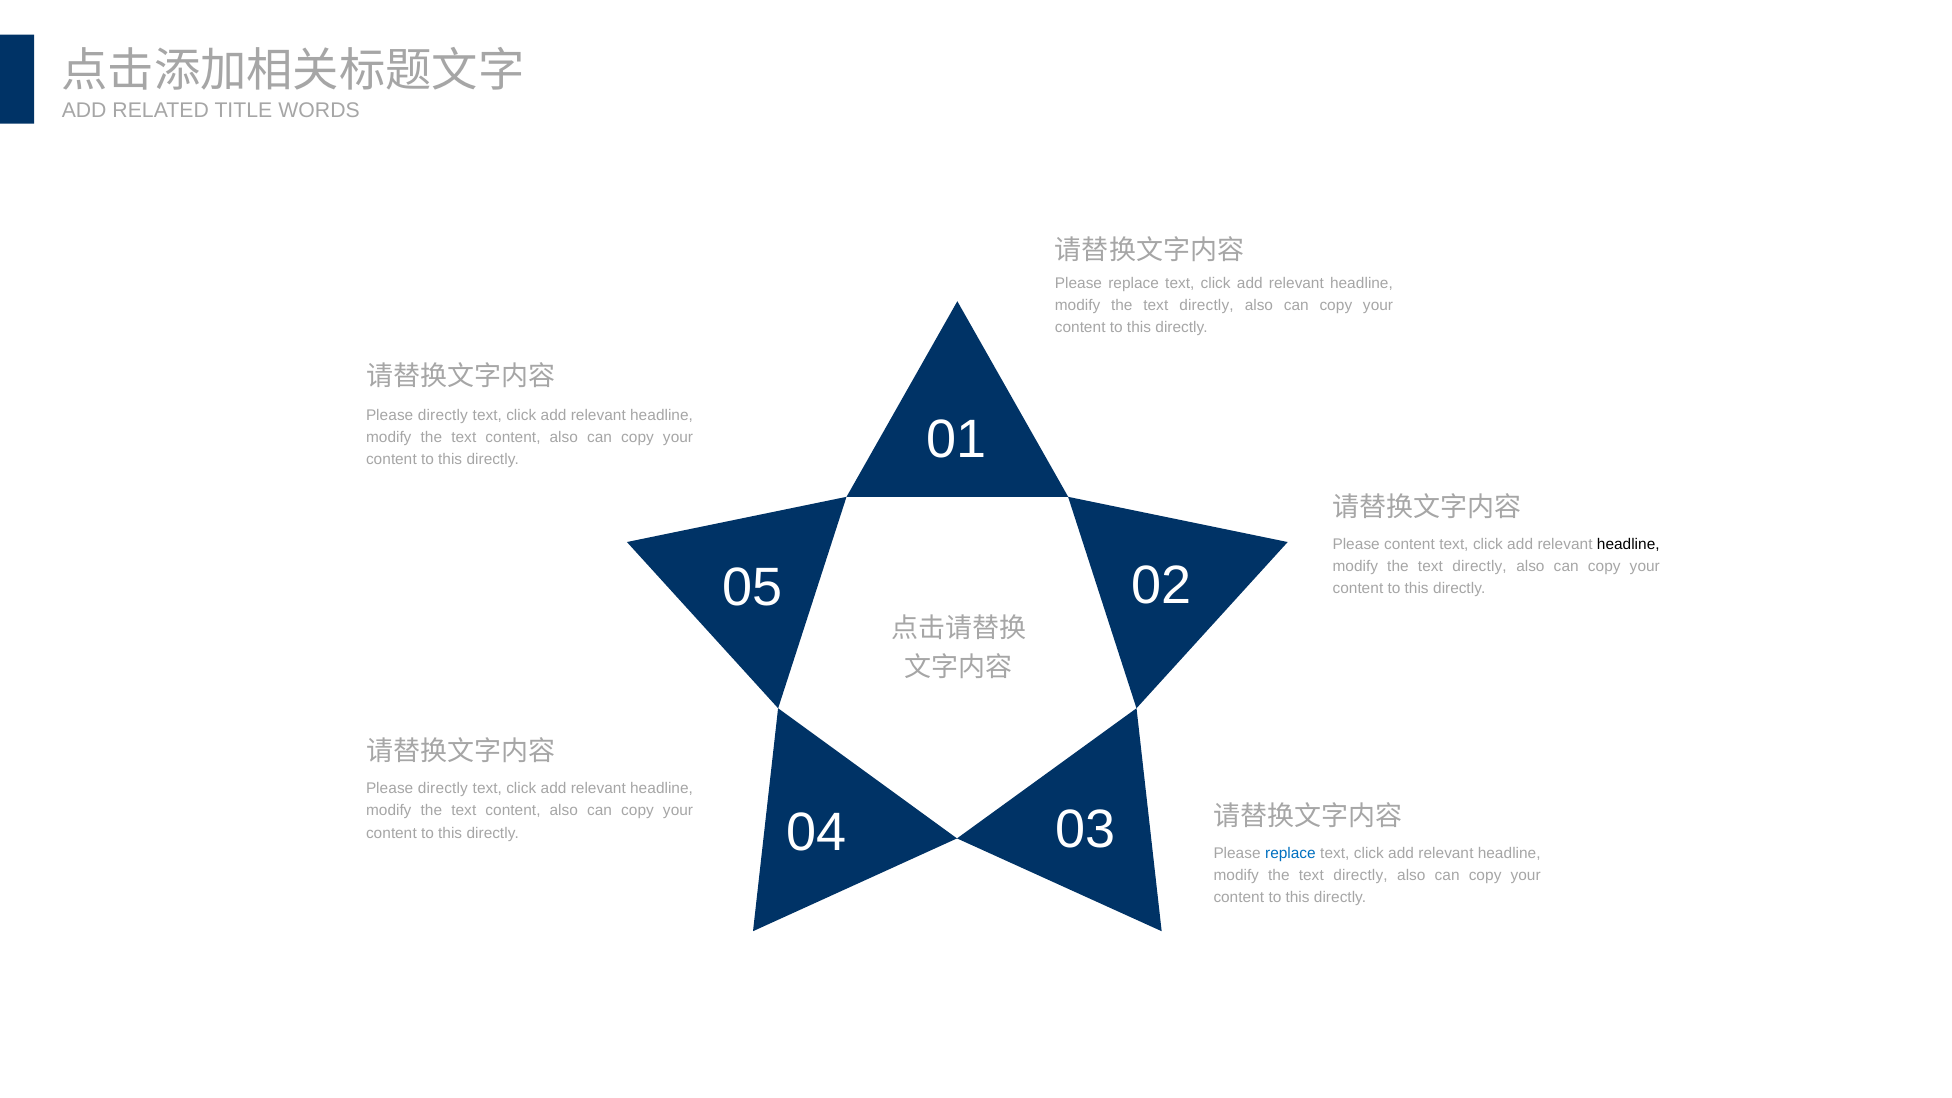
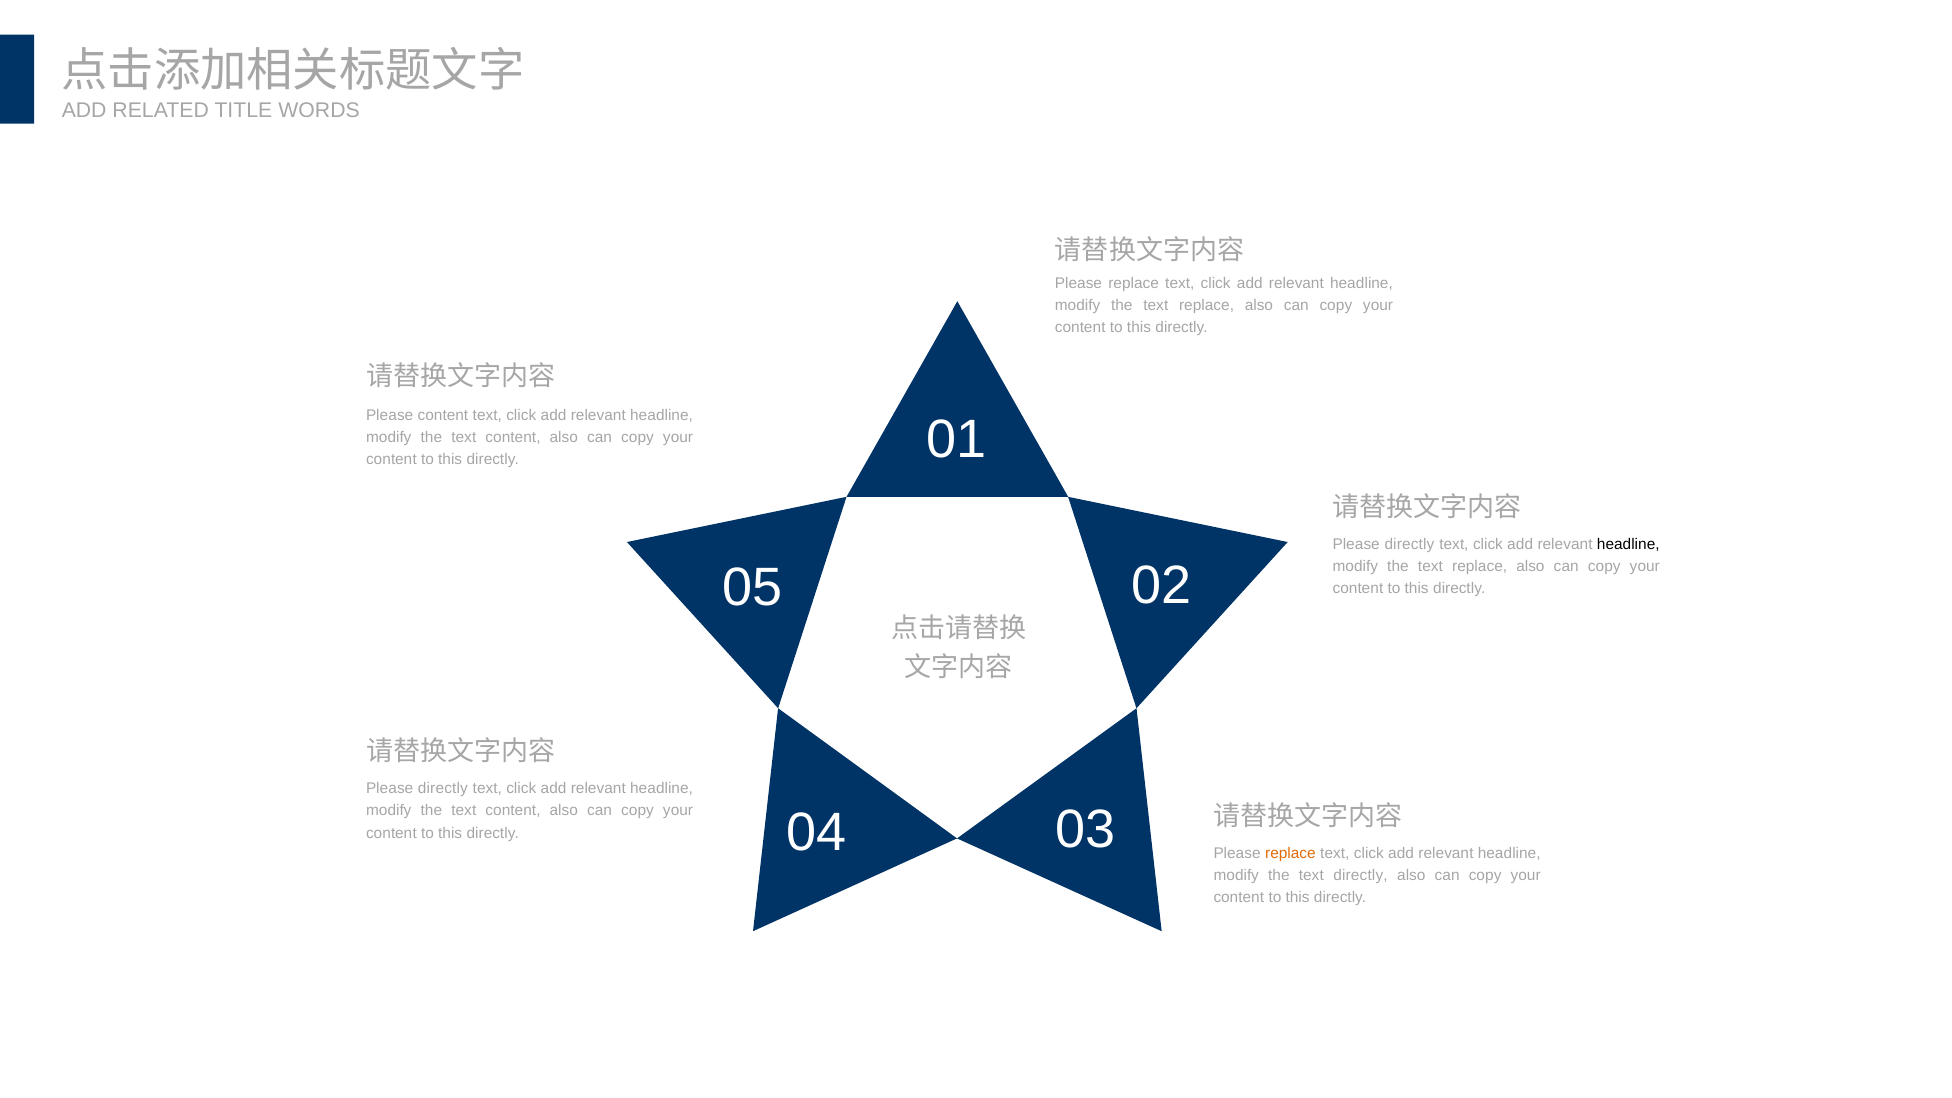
directly: directly -> replace (1207, 305)
directly: directly -> content (443, 416)
content: content -> directly (1409, 544)
directly: directly -> replace (1480, 566)
replace colour: blue -> orange (1290, 853)
